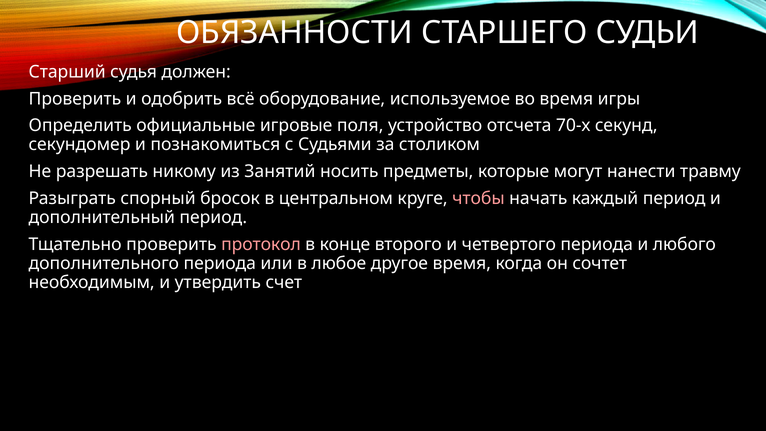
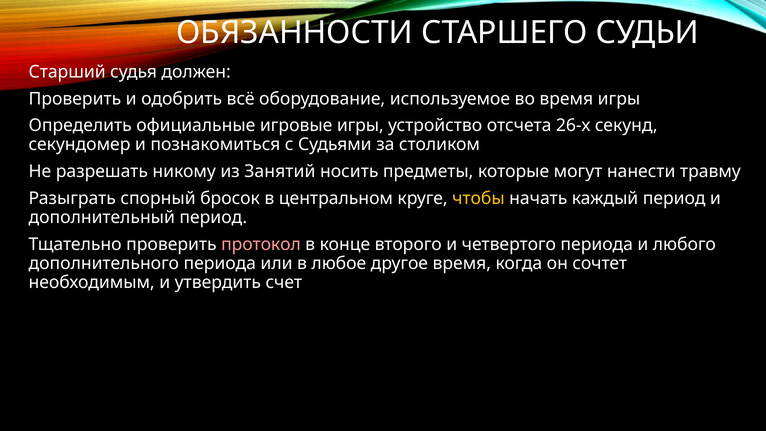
игровые поля: поля -> игры (360, 126)
70-х: 70-х -> 26-х (573, 126)
чтобы colour: pink -> yellow (478, 198)
